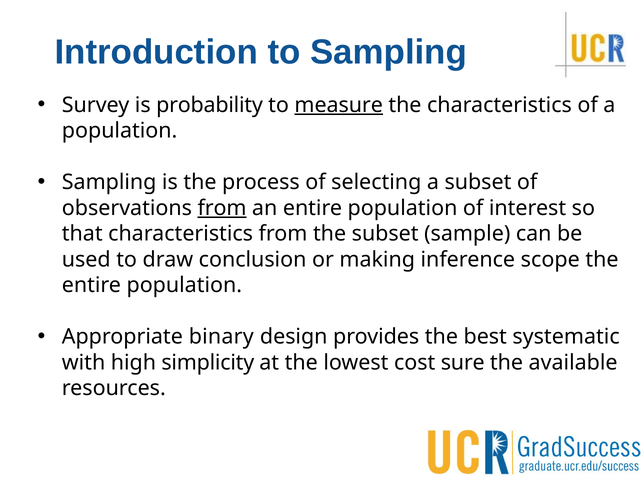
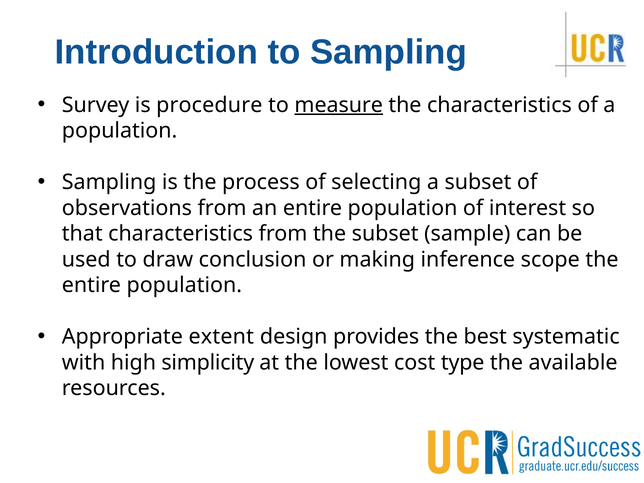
probability: probability -> procedure (209, 105)
from underline: present -> none (222, 208)
binary: binary -> extent (221, 337)
sure: sure -> type (463, 363)
